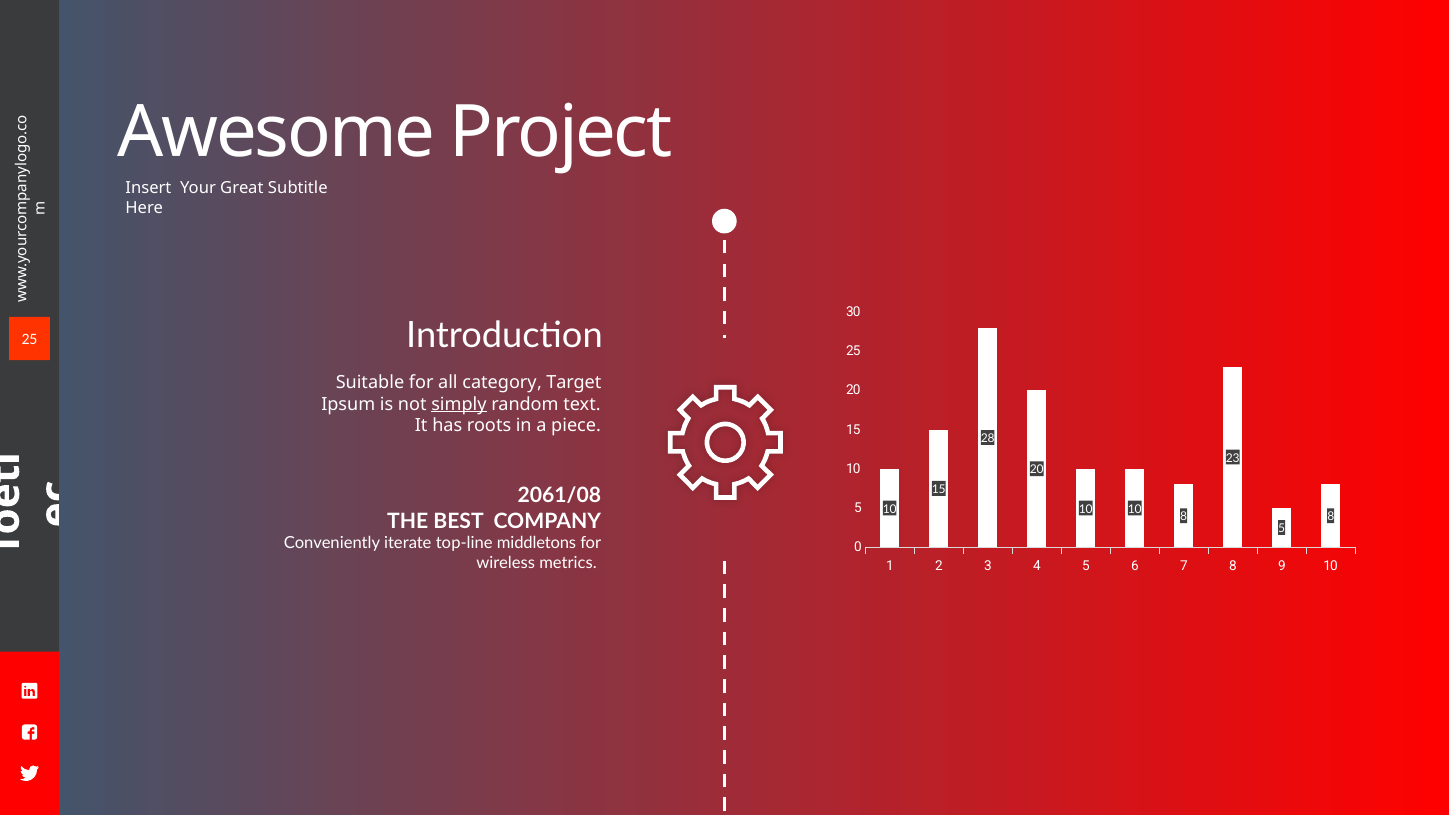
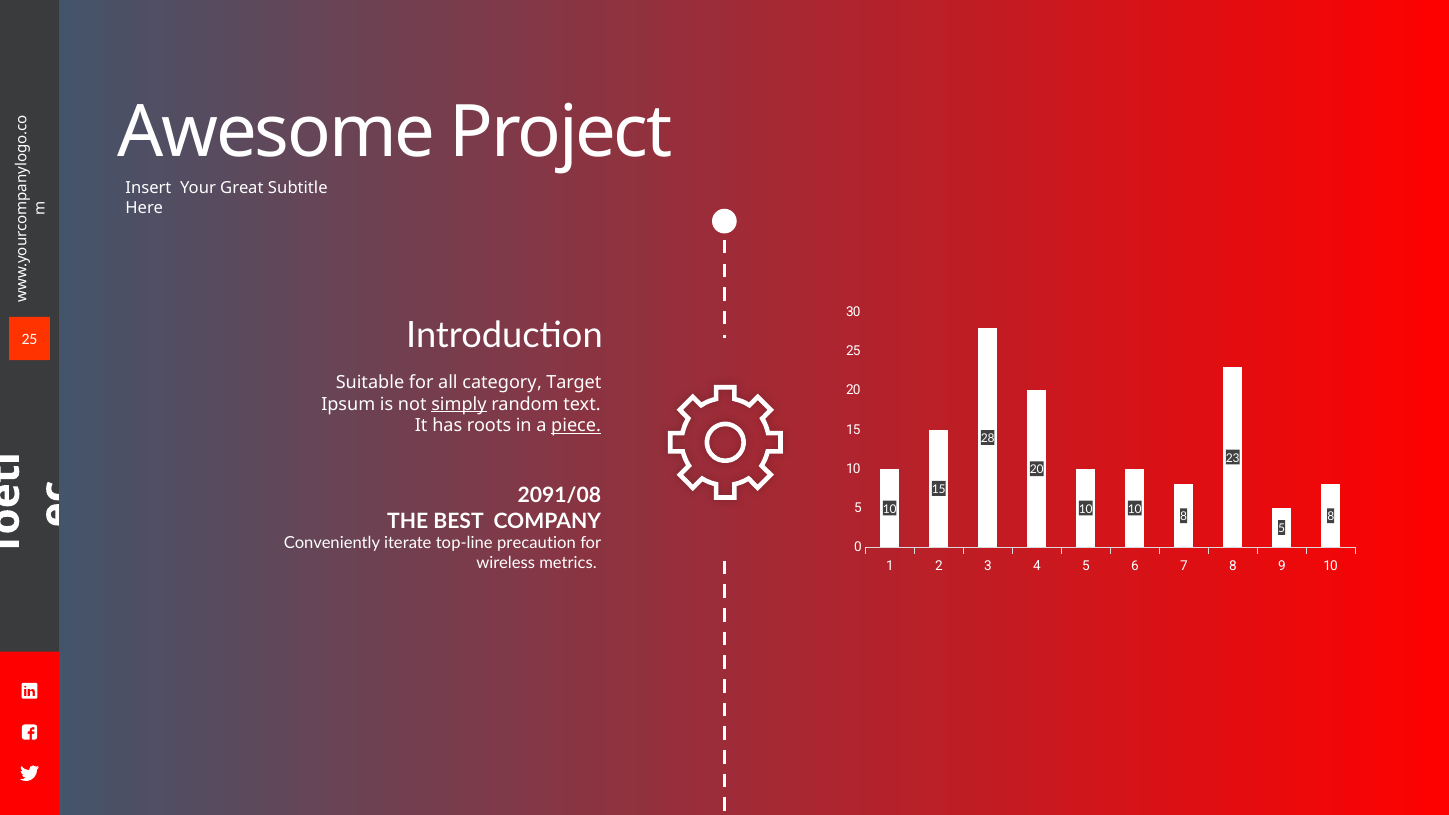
piece underline: none -> present (576, 426)
2061/08: 2061/08 -> 2091/08 (559, 496)
middletons: middletons -> precaution (536, 544)
